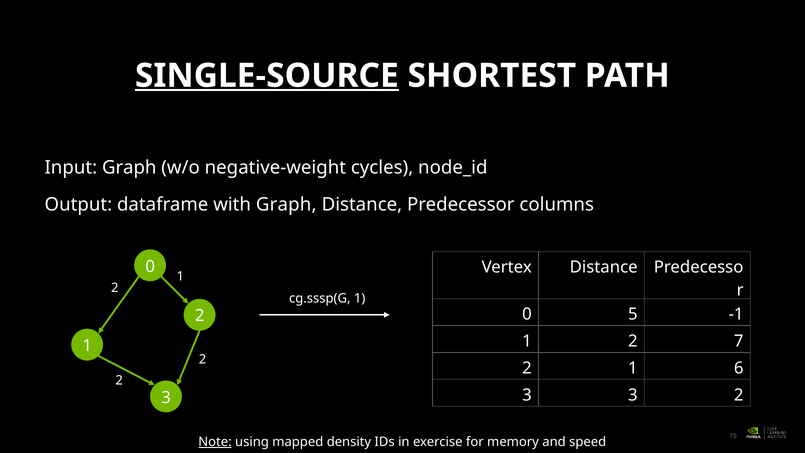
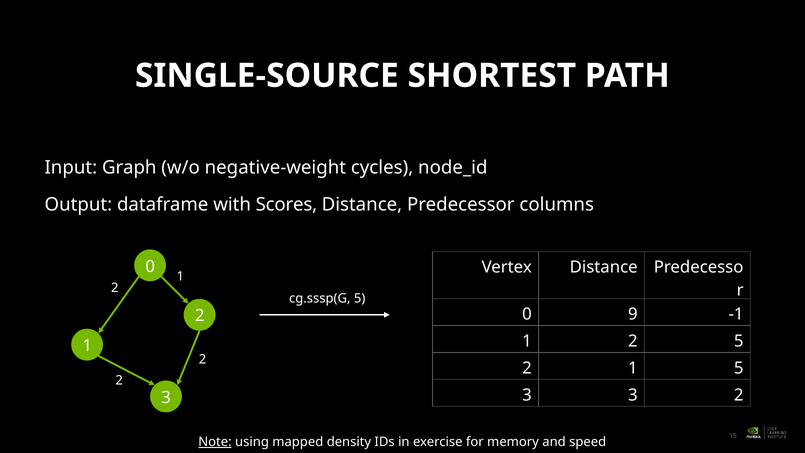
SINGLE-SOURCE underline: present -> none (267, 76)
with Graph: Graph -> Scores (286, 205)
cg.sssp(G 1: 1 -> 5 (360, 298)
5: 5 -> 9 (633, 314)
2 7: 7 -> 5 (739, 341)
1 6: 6 -> 5 (739, 368)
